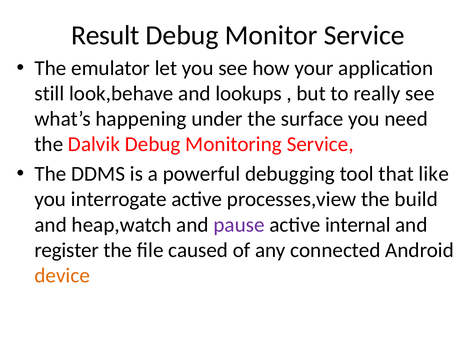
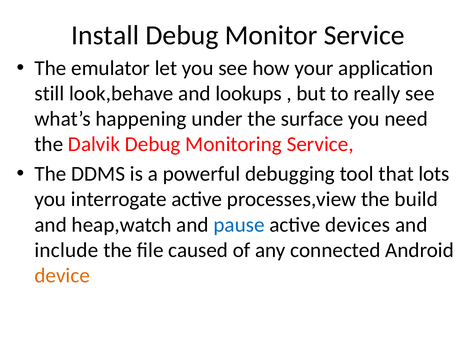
Result: Result -> Install (105, 35)
like: like -> lots (434, 174)
pause colour: purple -> blue (239, 225)
internal: internal -> devices (358, 225)
register: register -> include (66, 250)
